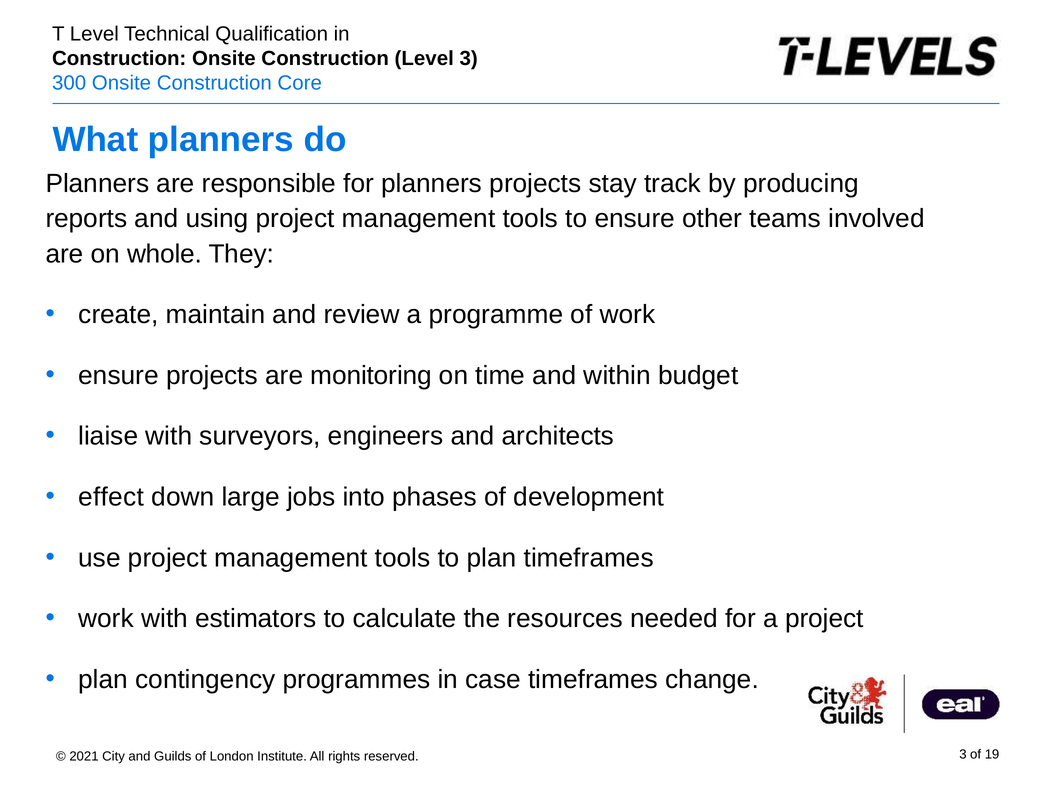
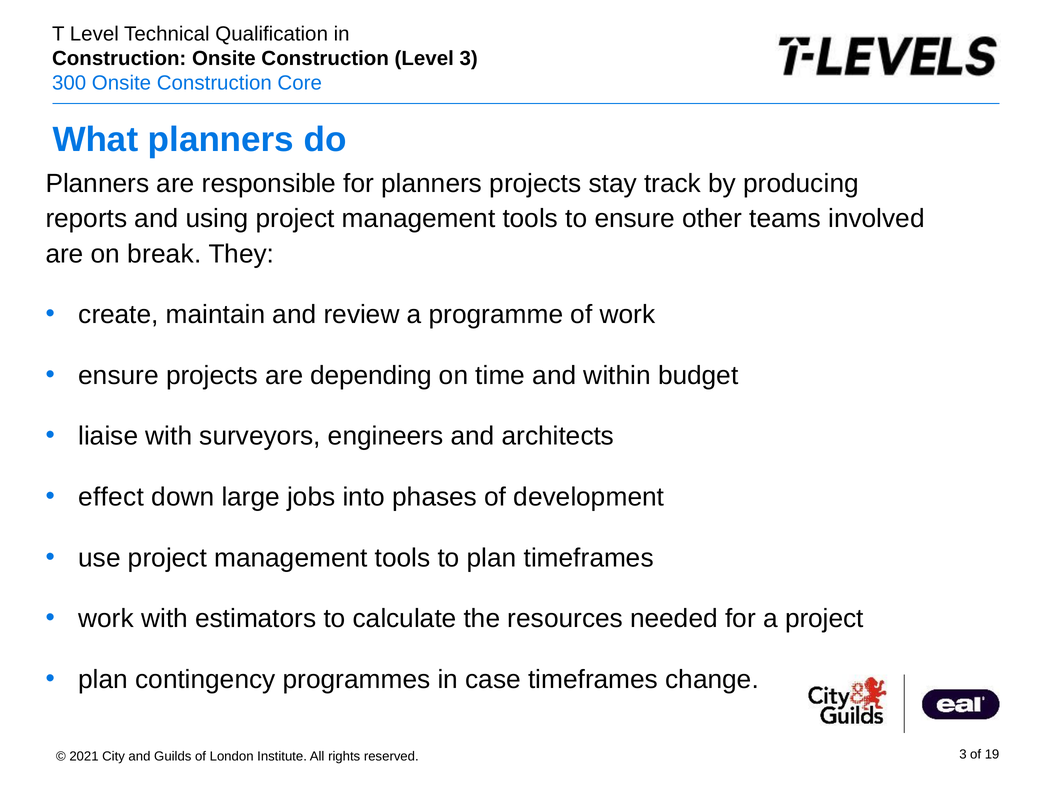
whole: whole -> break (164, 254)
monitoring: monitoring -> depending (371, 375)
